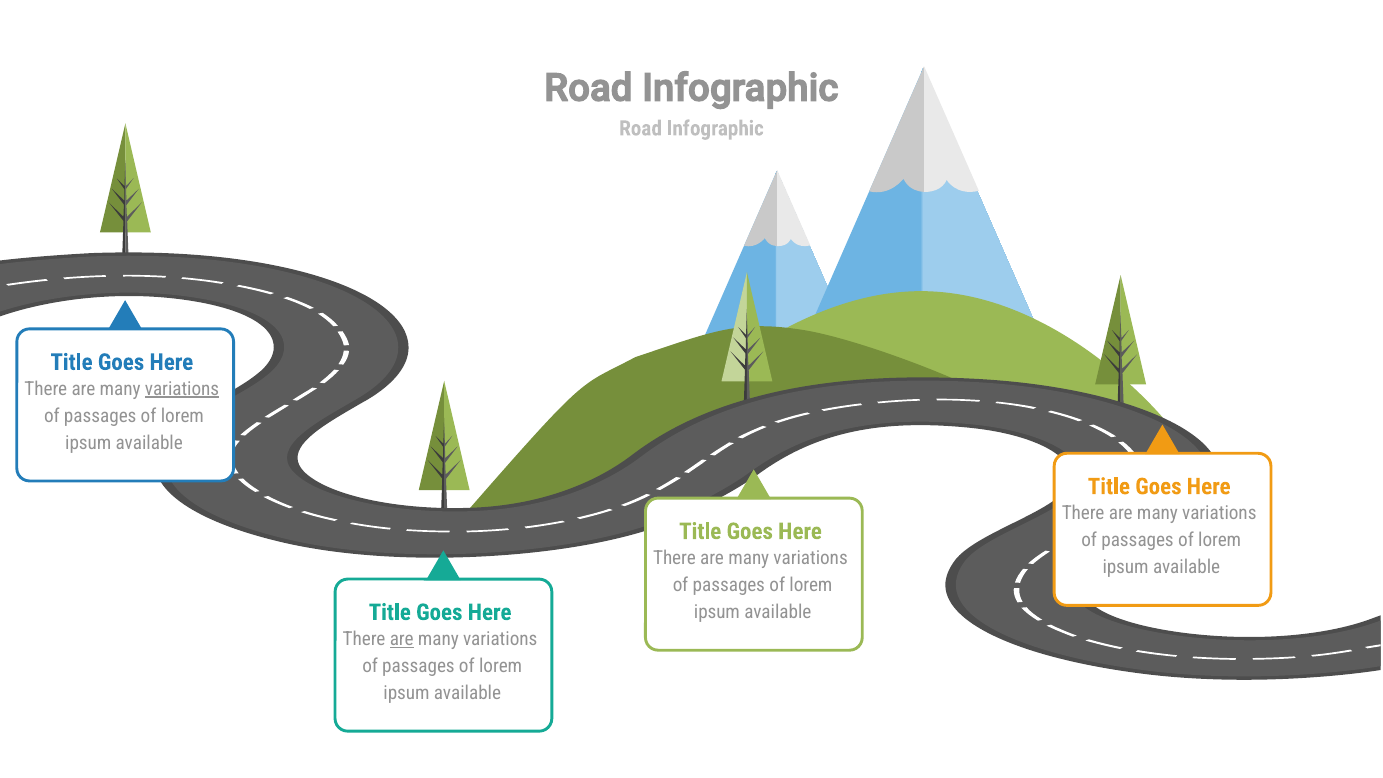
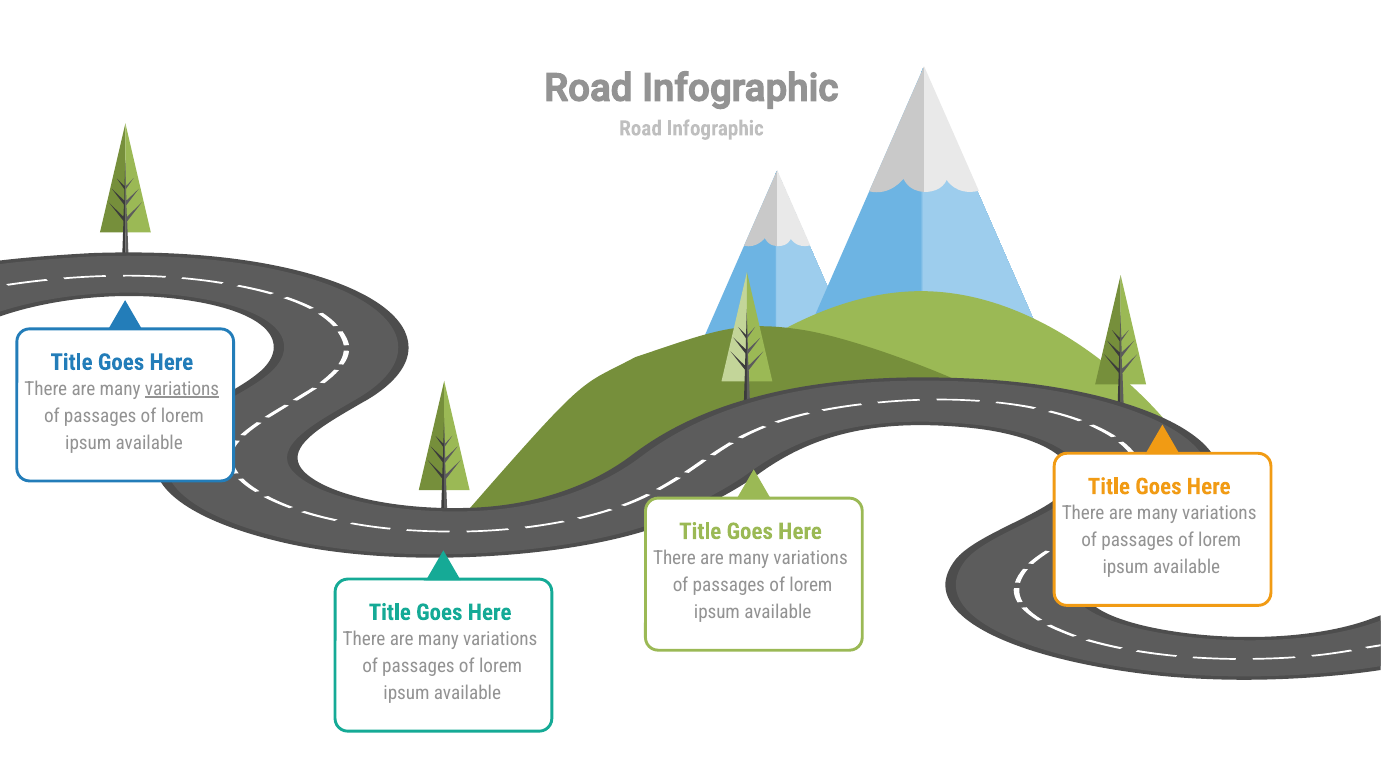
are underline: present -> none (402, 639)
